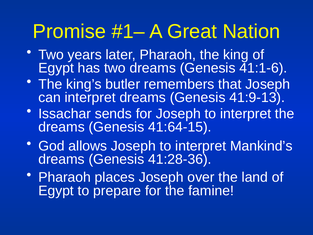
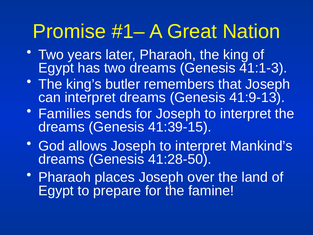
41:1-6: 41:1-6 -> 41:1-3 (263, 68)
Issachar: Issachar -> Families (65, 114)
41:64-15: 41:64-15 -> 41:39-15 (180, 127)
41:28-36: 41:28-36 -> 41:28-50 (180, 159)
